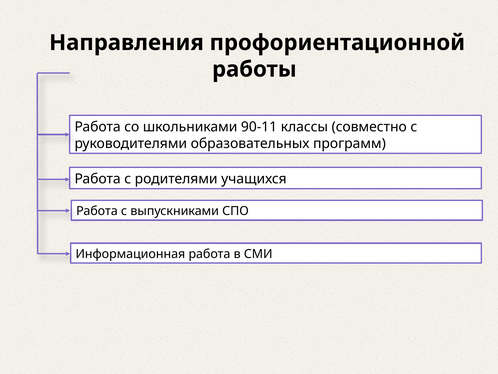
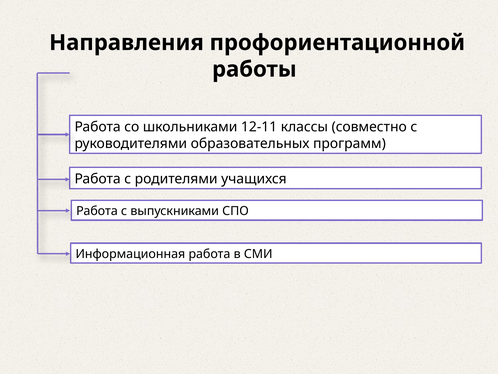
90-11: 90-11 -> 12-11 (259, 127)
